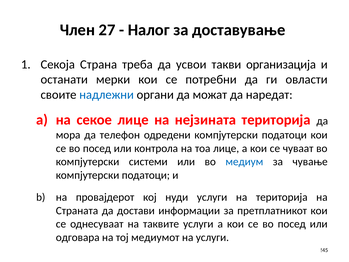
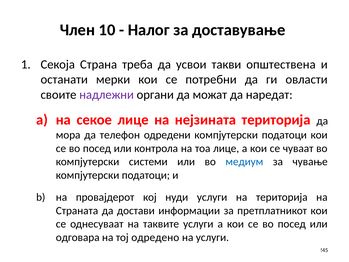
27: 27 -> 10 (107, 30)
организација: организација -> општествена (281, 64)
надлежни colour: blue -> purple (107, 95)
медиумот: медиумот -> одредено (155, 237)
